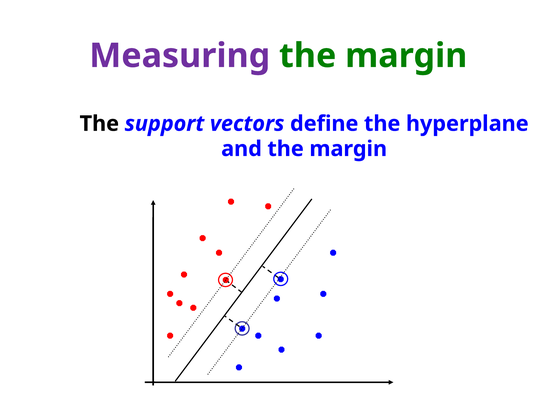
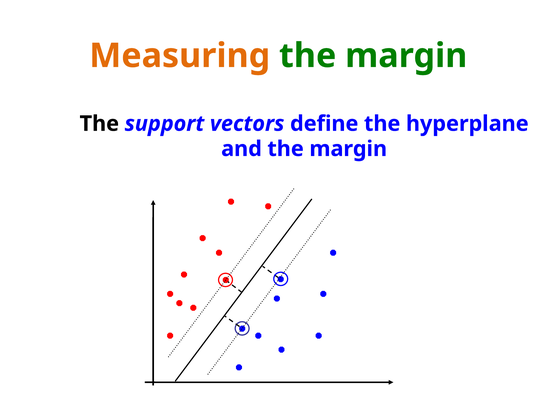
Measuring colour: purple -> orange (180, 56)
